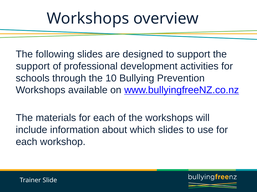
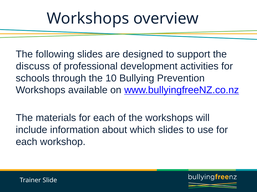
support: support -> discuss (33, 66)
